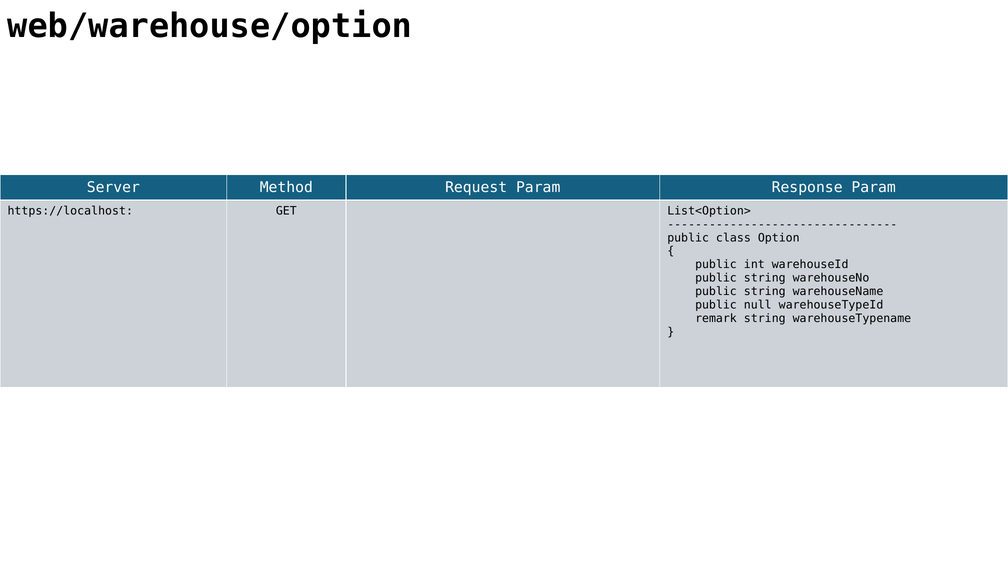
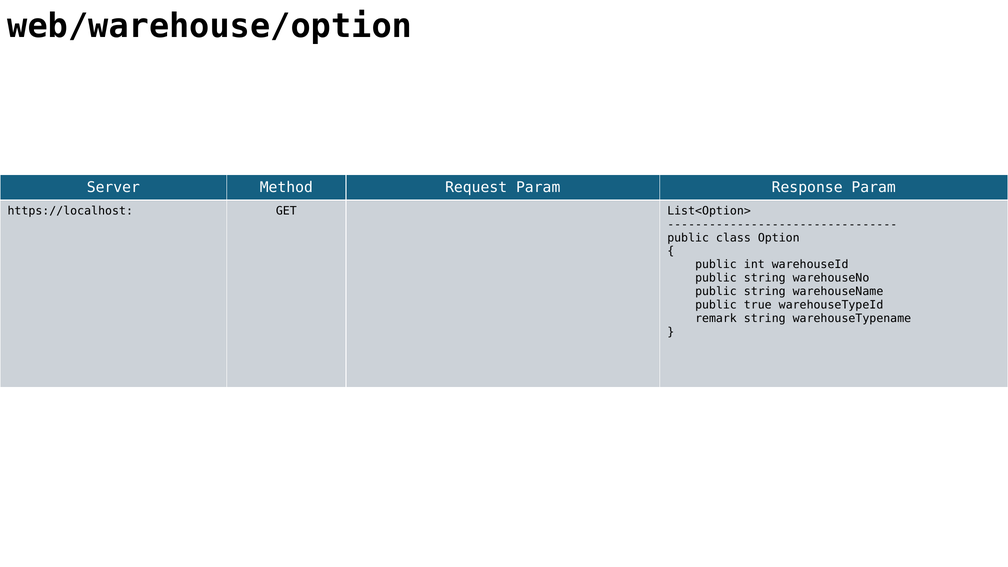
null: null -> true (758, 305)
